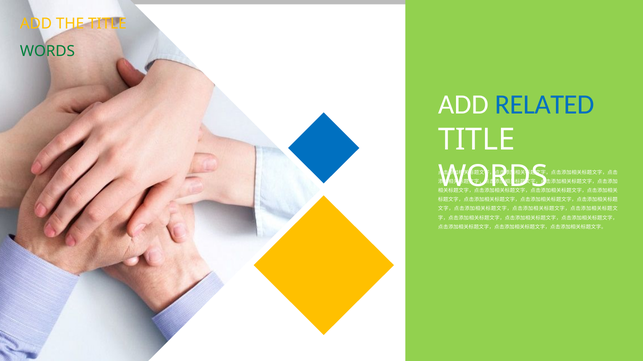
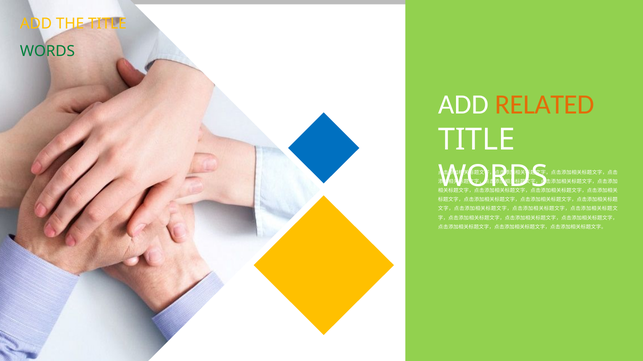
RELATED colour: blue -> orange (545, 105)
